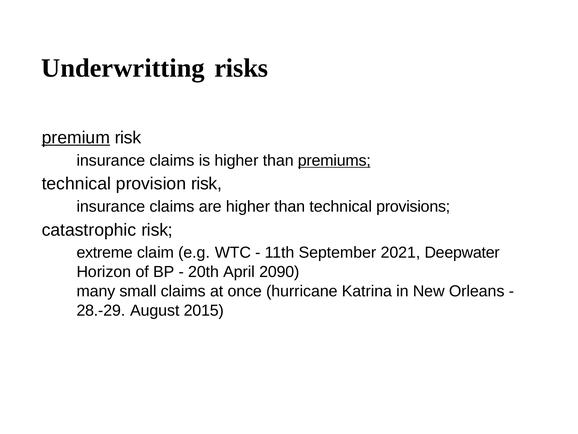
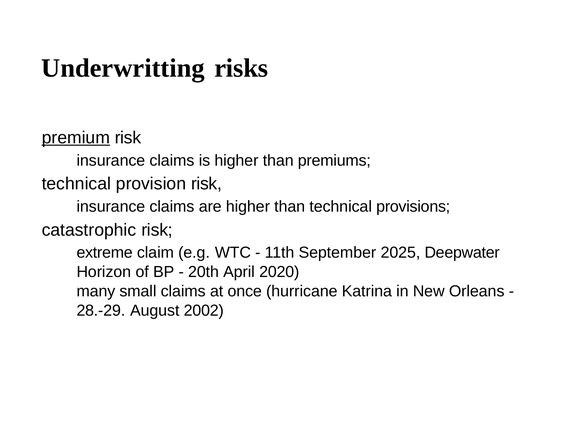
premiums underline: present -> none (334, 160)
2021: 2021 -> 2025 (400, 253)
2090: 2090 -> 2020 (279, 272)
2015: 2015 -> 2002 (204, 310)
